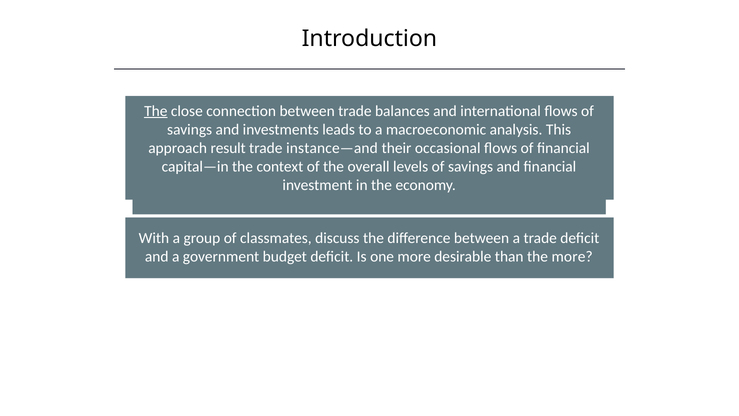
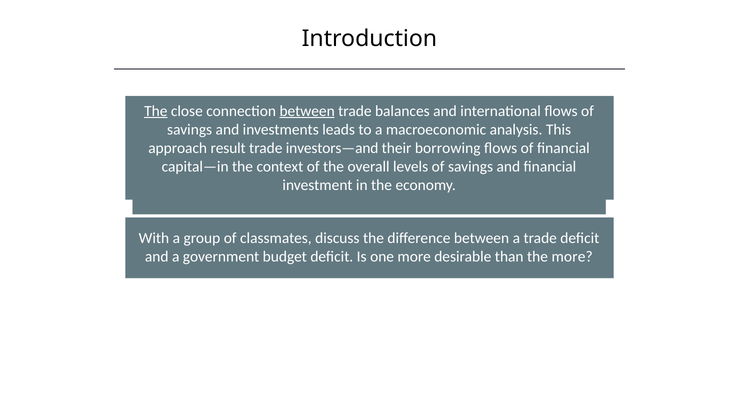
between underline: none -> present (307, 111)
instance—and: instance—and -> investors—and (332, 148)
occasional: occasional -> borrowing (448, 148)
